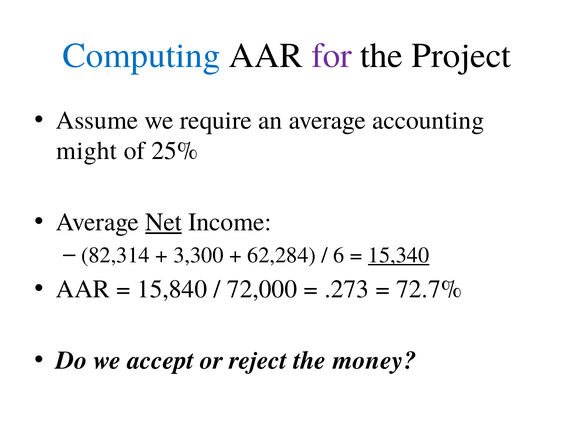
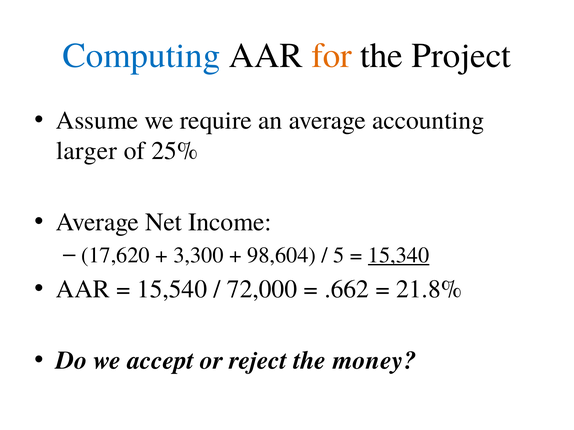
for colour: purple -> orange (332, 56)
might: might -> larger (87, 151)
Net underline: present -> none (164, 222)
82,314: 82,314 -> 17,620 (115, 255)
62,284: 62,284 -> 98,604 (282, 255)
6: 6 -> 5 (339, 255)
15,840: 15,840 -> 15,540 (172, 289)
.273: .273 -> .662 (347, 289)
72.7%: 72.7% -> 21.8% (429, 289)
